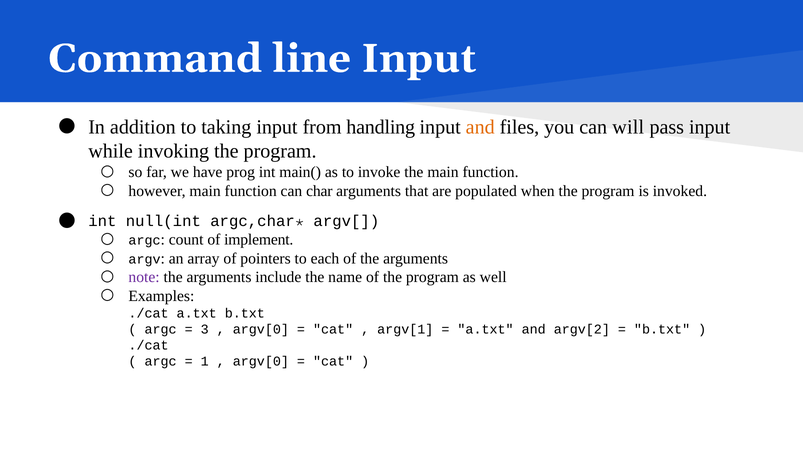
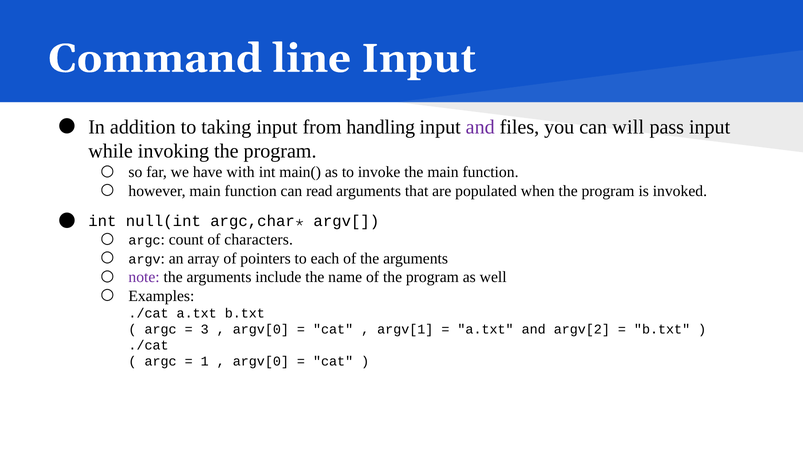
and colour: orange -> purple (480, 127)
prog: prog -> with (241, 172)
char: char -> read (319, 191)
implement: implement -> characters (259, 239)
